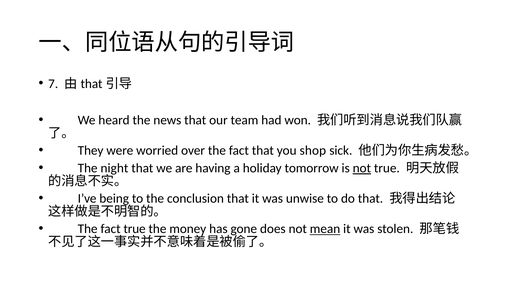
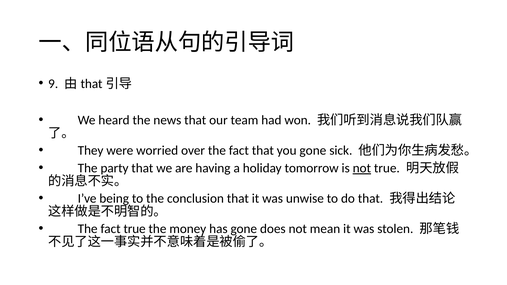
7: 7 -> 9 (53, 84)
you shop: shop -> gone (313, 151)
night: night -> party (115, 168)
mean underline: present -> none (325, 229)
